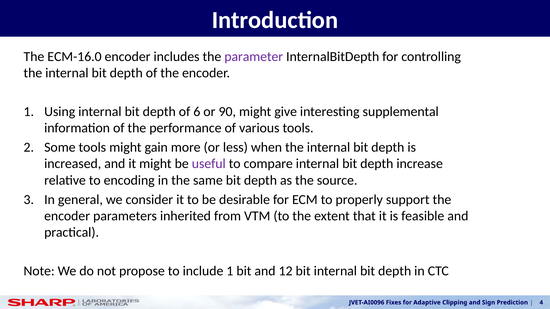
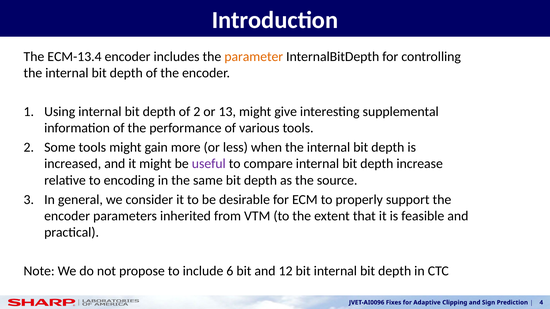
ECM-16.0: ECM-16.0 -> ECM-13.4 (75, 57)
parameter colour: purple -> orange (254, 57)
of 6: 6 -> 2 (197, 112)
90: 90 -> 13 (227, 112)
include 1: 1 -> 6 (230, 271)
